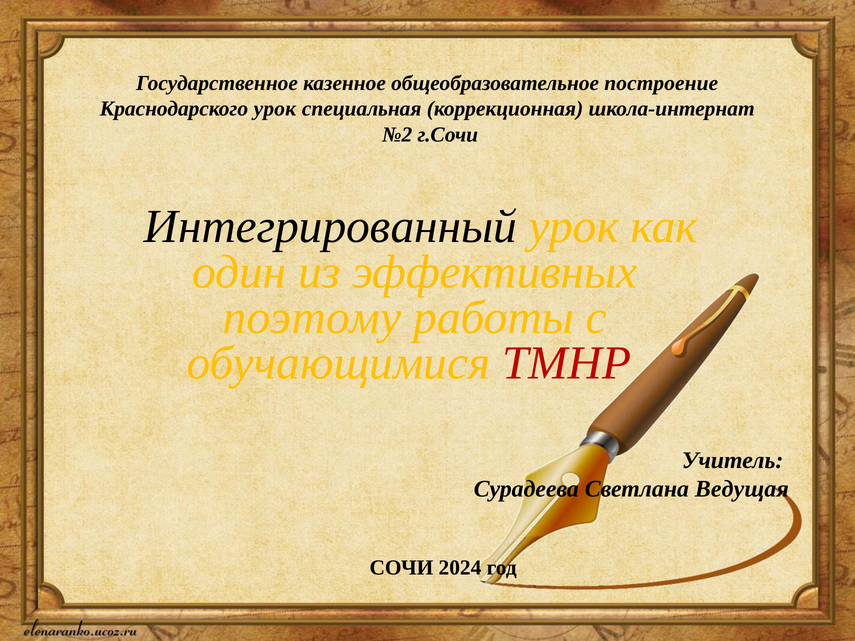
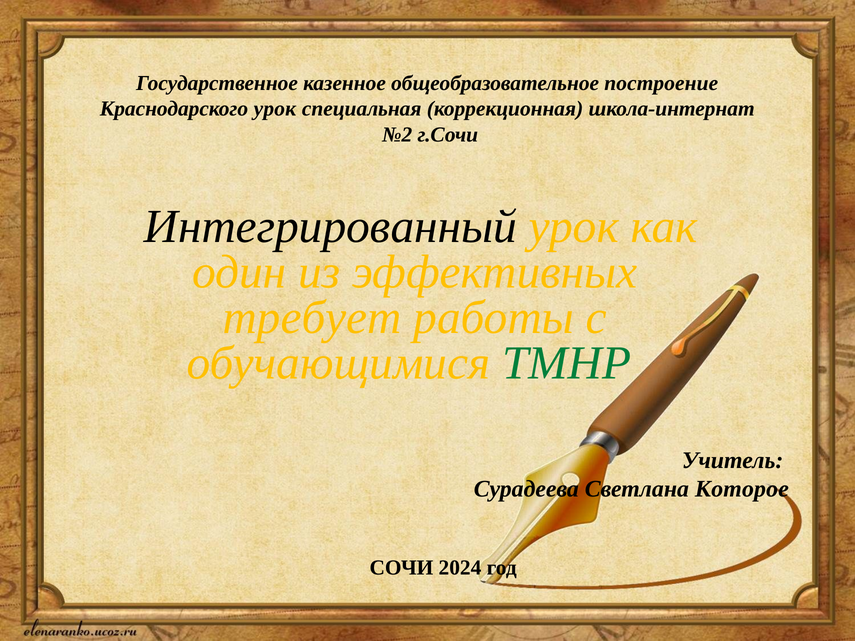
поэтому: поэтому -> требует (312, 318)
ТМНР colour: red -> green (567, 363)
Ведущая: Ведущая -> Которое (742, 489)
